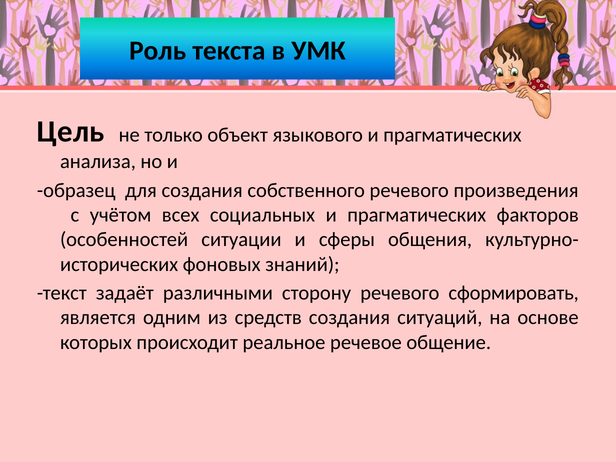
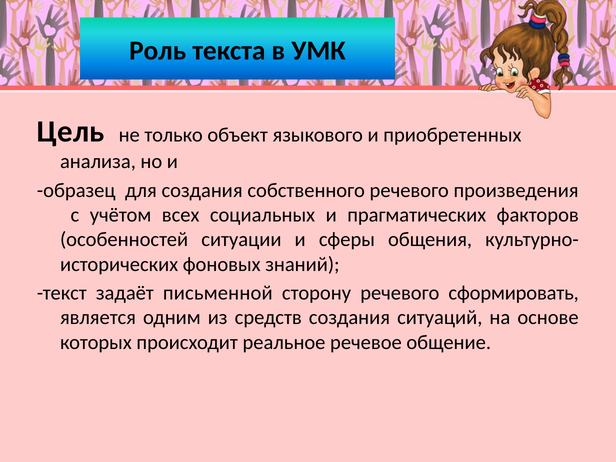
языкового и прагматических: прагматических -> приобретенных (452, 135)
различными: различными -> письменной (218, 293)
